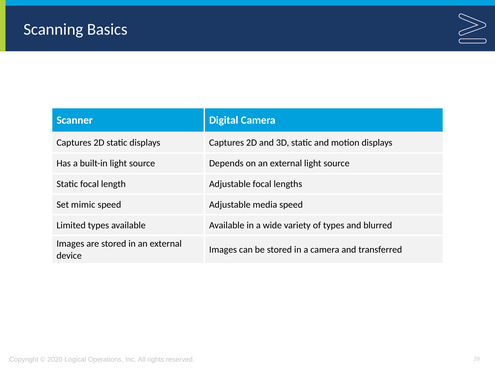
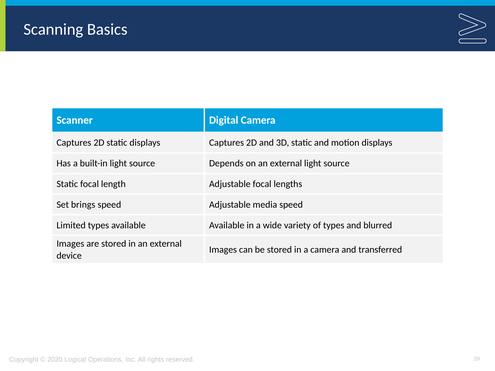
mimic: mimic -> brings (83, 205)
